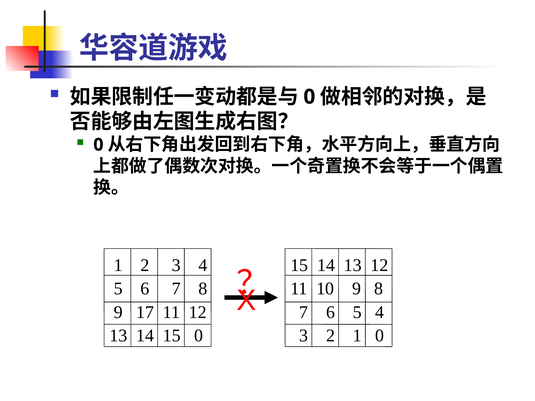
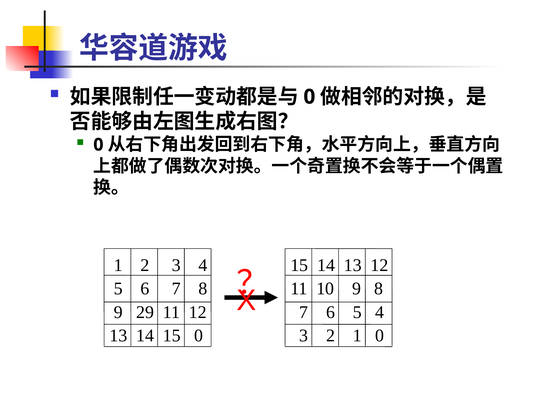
17: 17 -> 29 (145, 312)
